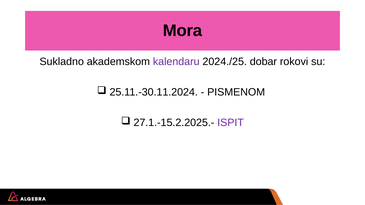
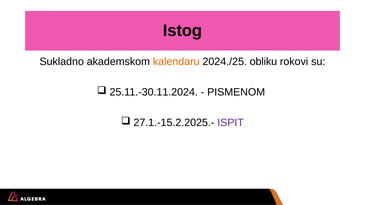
Mora: Mora -> Istog (183, 31)
kalendaru colour: purple -> orange (176, 62)
dobar: dobar -> obliku (263, 62)
